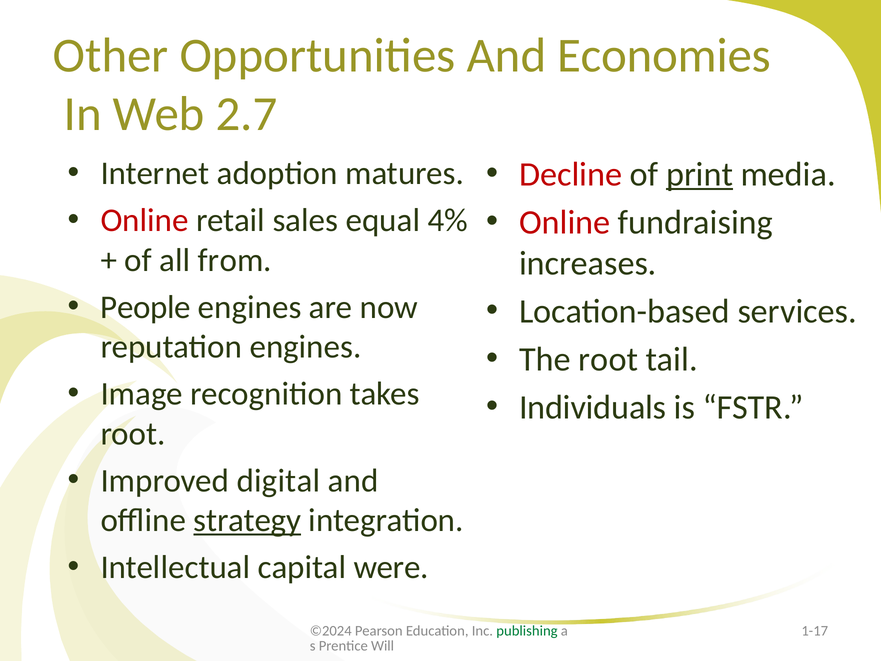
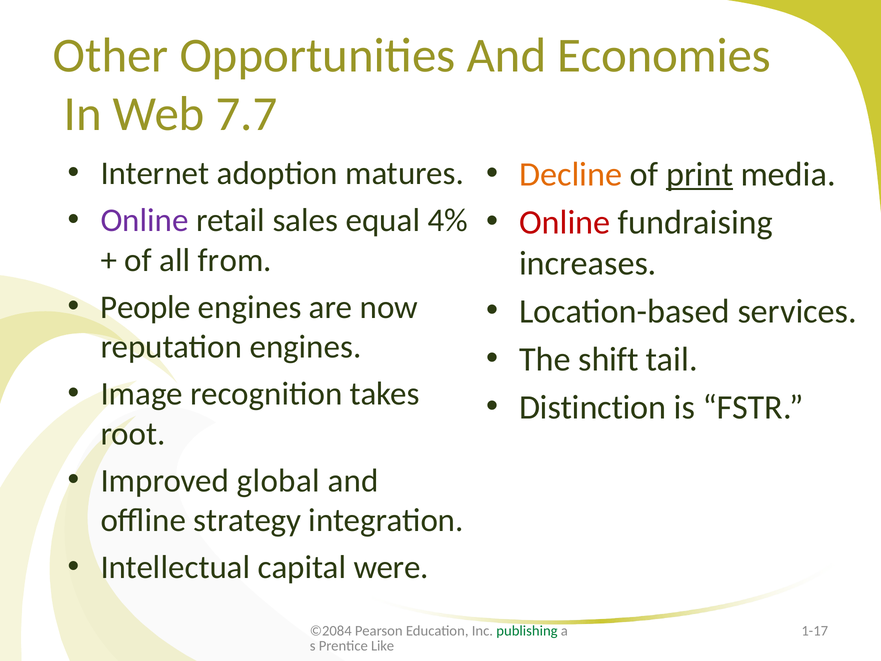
2.7: 2.7 -> 7.7 (247, 114)
Decline colour: red -> orange (571, 174)
Online colour: red -> purple (145, 220)
The root: root -> shift (608, 359)
Individuals: Individuals -> Distinction (593, 407)
digital: digital -> global (278, 481)
strategy underline: present -> none (247, 520)
©2024: ©2024 -> ©2084 (331, 631)
Will: Will -> Like (383, 646)
